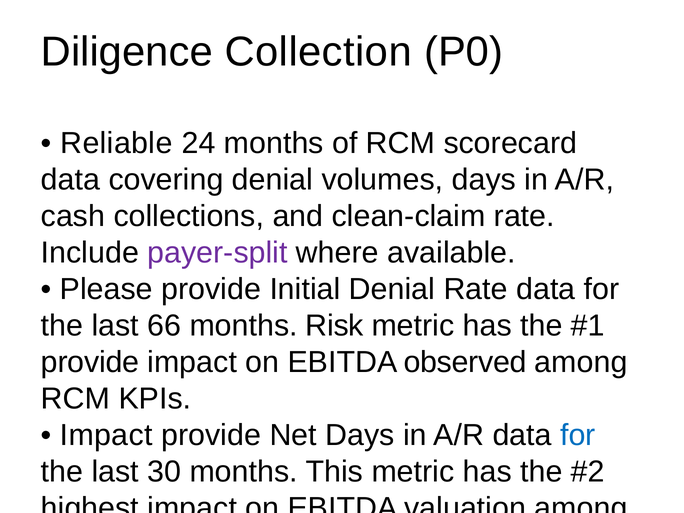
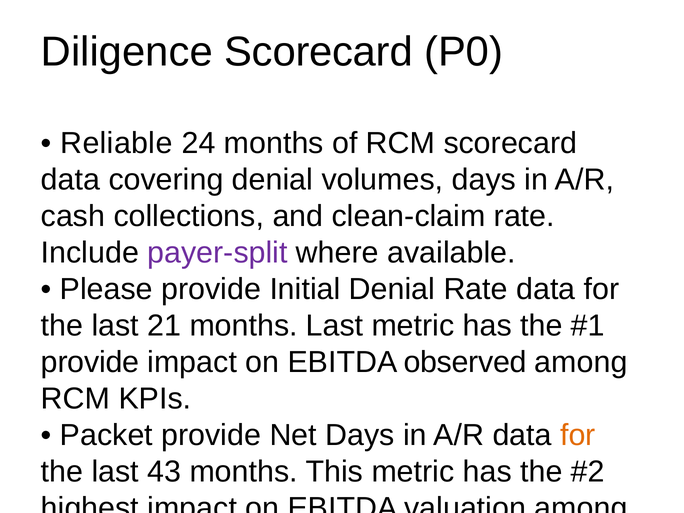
Diligence Collection: Collection -> Scorecard (319, 52)
66: 66 -> 21 (164, 326)
months Risk: Risk -> Last (334, 326)
Impact: Impact -> Packet (106, 435)
for colour: blue -> orange (578, 435)
30: 30 -> 43 (164, 472)
